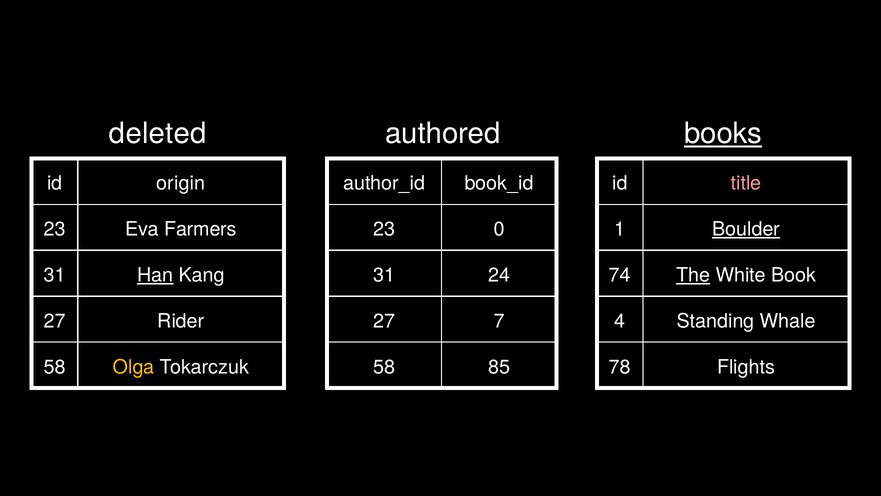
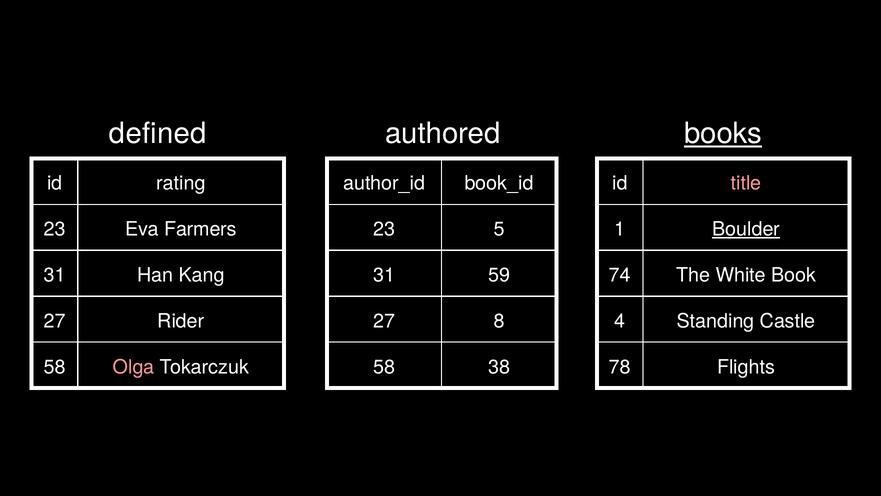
deleted: deleted -> defined (158, 134)
origin: origin -> rating (181, 183)
0: 0 -> 5 (499, 229)
Han underline: present -> none (155, 275)
24: 24 -> 59 (499, 275)
The underline: present -> none (693, 275)
7: 7 -> 8 (499, 321)
Whale: Whale -> Castle (788, 321)
Olga colour: yellow -> pink (134, 367)
85: 85 -> 38 (499, 367)
